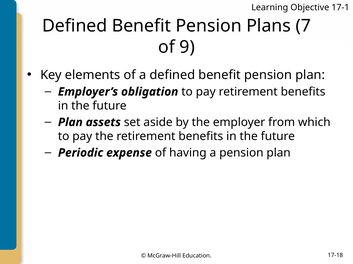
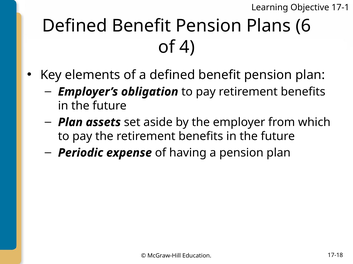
7: 7 -> 6 (303, 26)
9: 9 -> 4 (187, 47)
